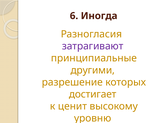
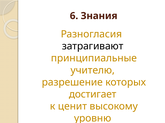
Иногда: Иногда -> Знания (99, 16)
затрагивают colour: purple -> black (93, 46)
другими: другими -> учителю (93, 71)
